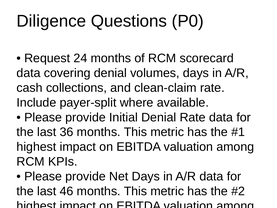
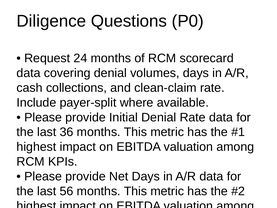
46: 46 -> 56 (67, 191)
